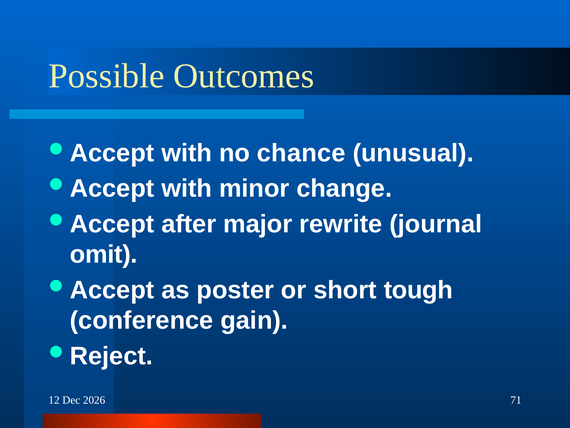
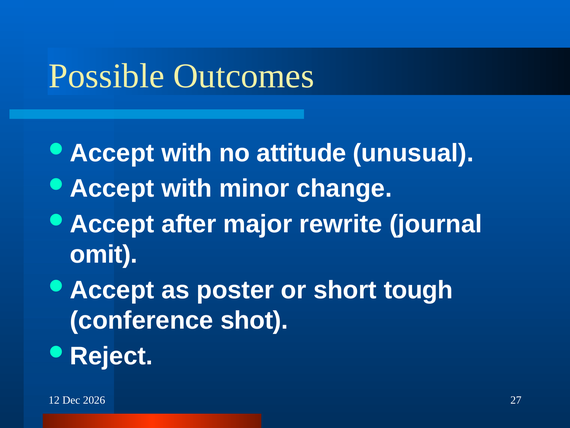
chance: chance -> attitude (301, 153)
gain: gain -> shot (254, 320)
71: 71 -> 27 (516, 400)
